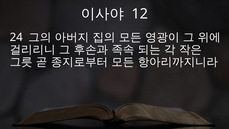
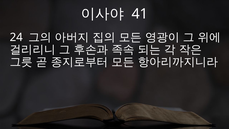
12: 12 -> 41 (140, 14)
